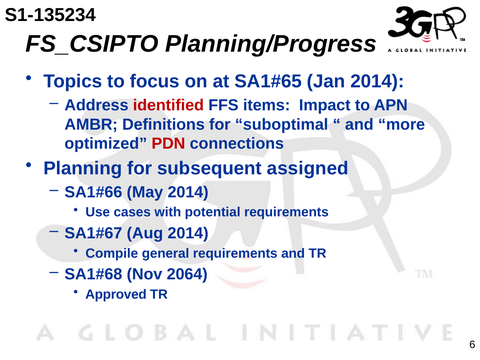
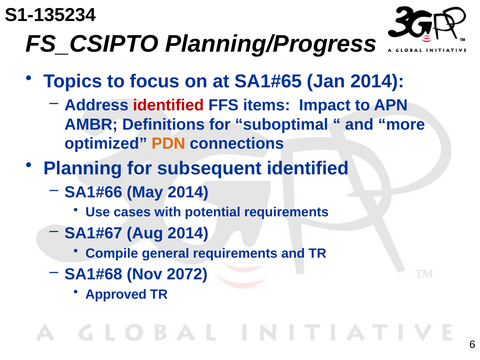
PDN colour: red -> orange (168, 144)
subsequent assigned: assigned -> identified (308, 168)
2064: 2064 -> 2072 (187, 274)
